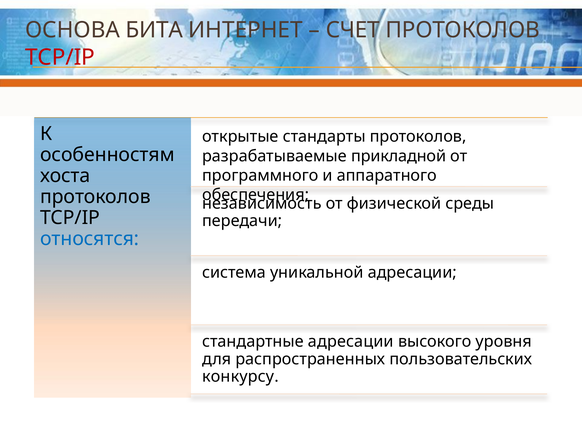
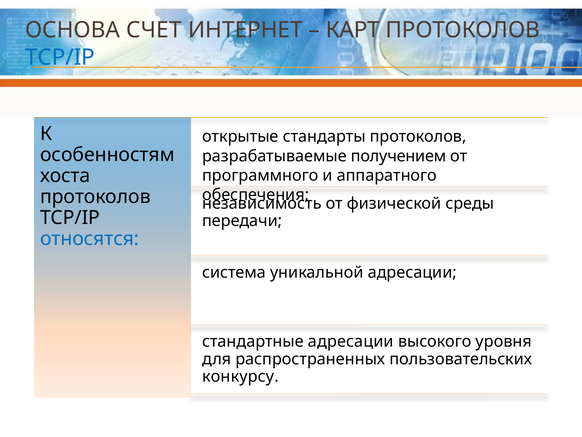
БИТА: БИТА -> СЧЕТ (154, 30)
СЧЕТ: СЧЕТ -> КАРТ (353, 30)
TCP/IP colour: red -> blue (60, 57)
прикладной: прикладной -> получением (399, 156)
